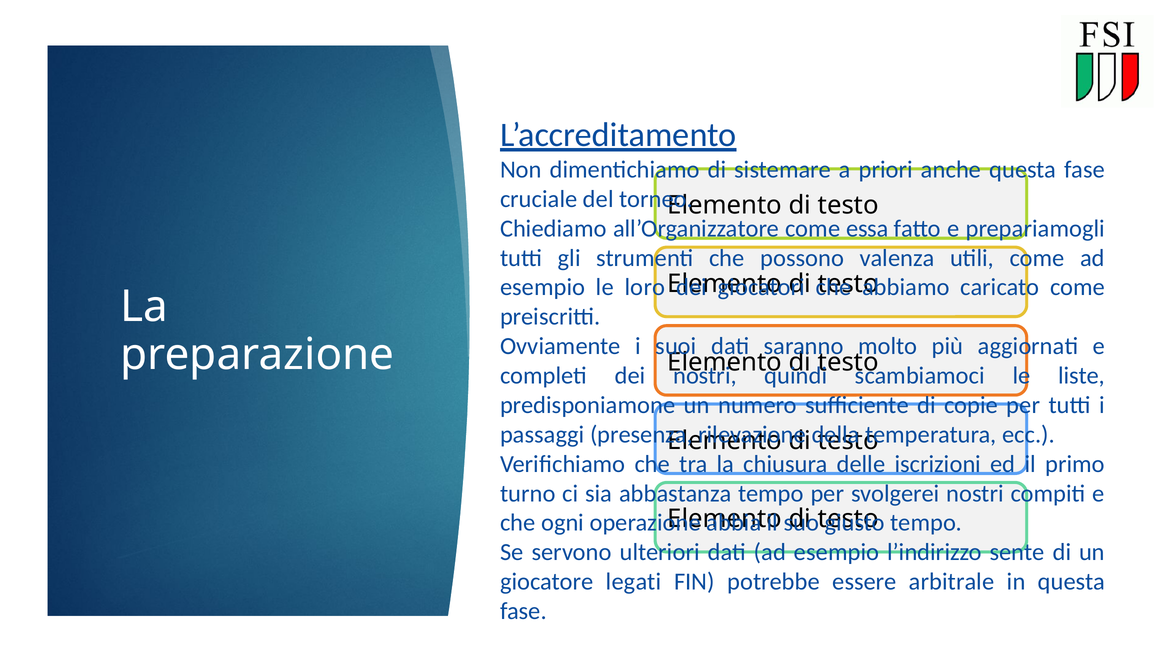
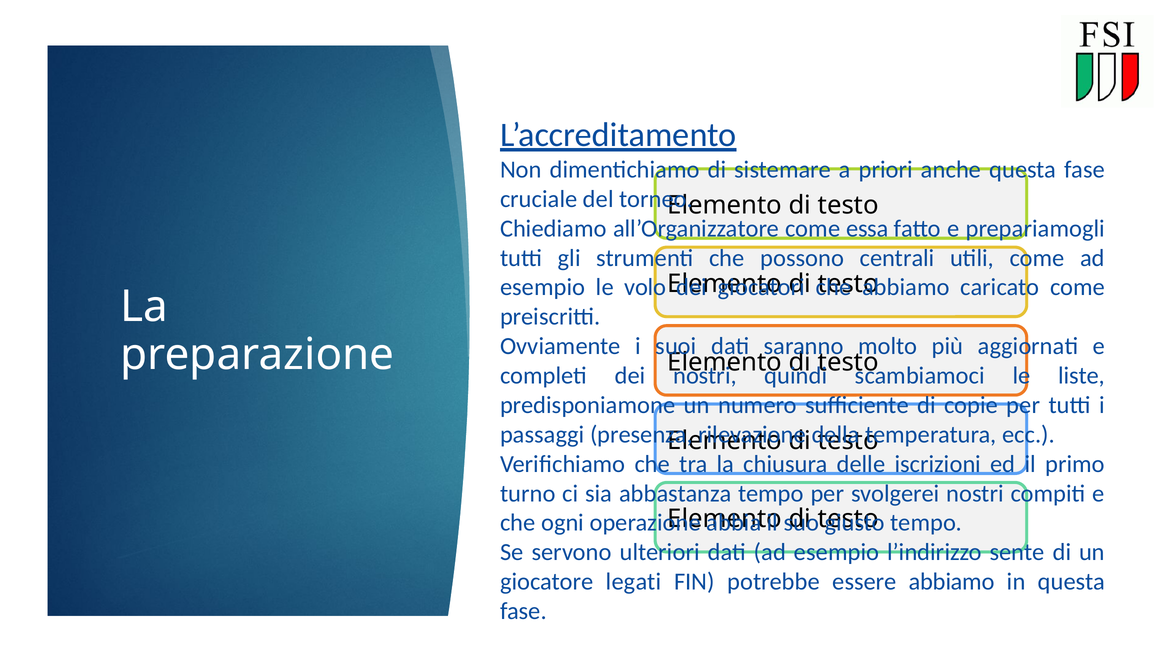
valenza: valenza -> centrali (897, 258)
loro: loro -> volo (645, 287)
essere arbitrale: arbitrale -> abbiamo (952, 581)
